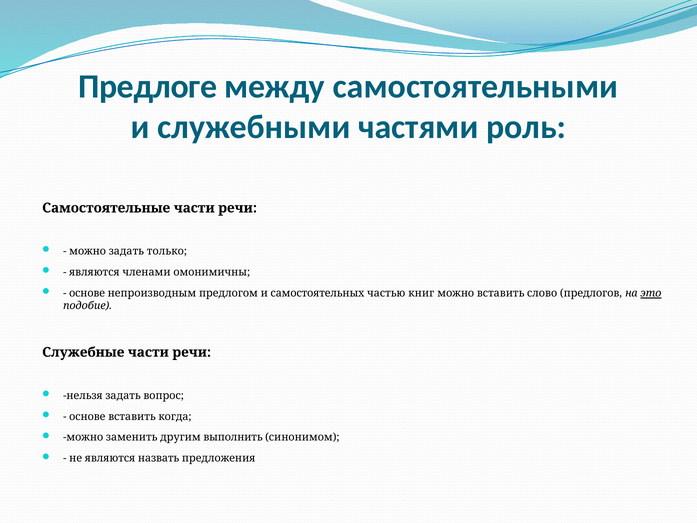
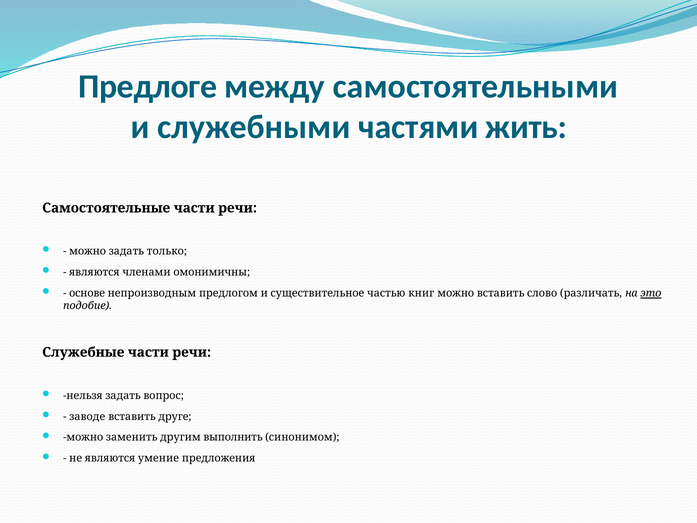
роль: роль -> жить (526, 127)
самостоятельных: самостоятельных -> существительное (317, 293)
предлогов: предлогов -> различать (591, 293)
основе: основе -> заводе (87, 416)
когда: когда -> друге (175, 416)
назвать: назвать -> умение (159, 458)
